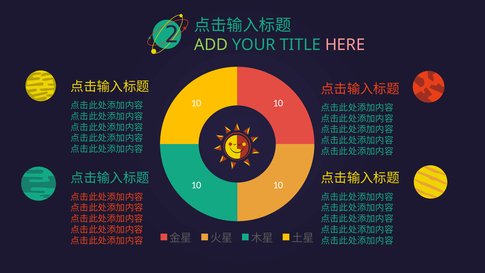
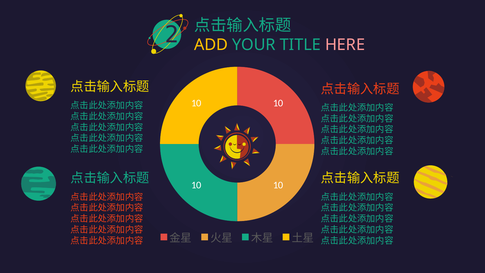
ADD colour: light green -> yellow (211, 45)
